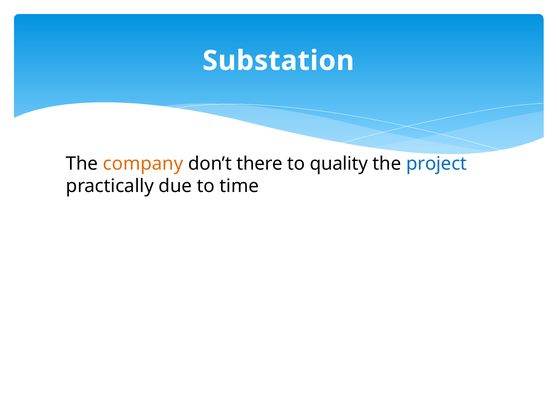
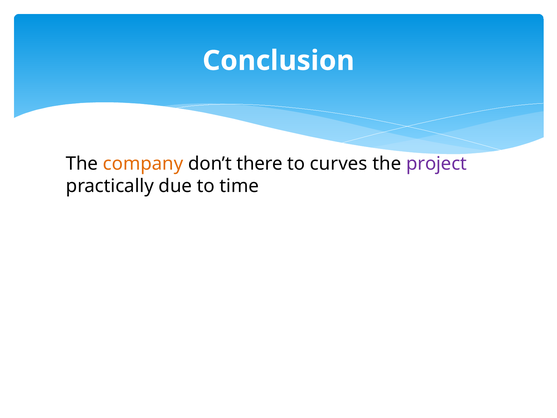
Substation: Substation -> Conclusion (278, 61)
quality: quality -> curves (339, 164)
project colour: blue -> purple (436, 164)
